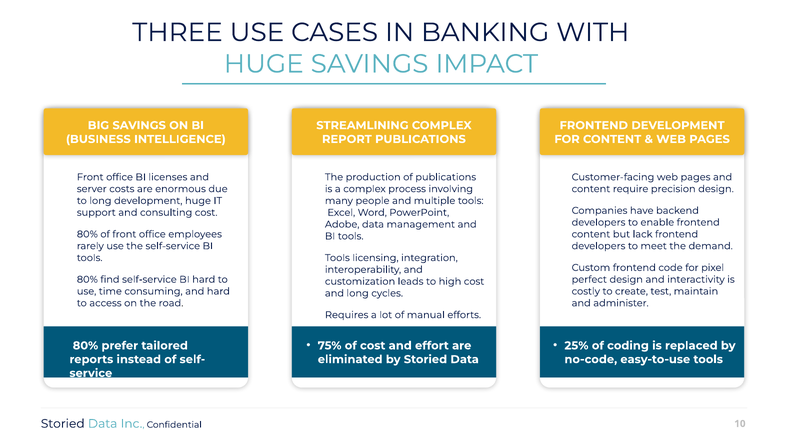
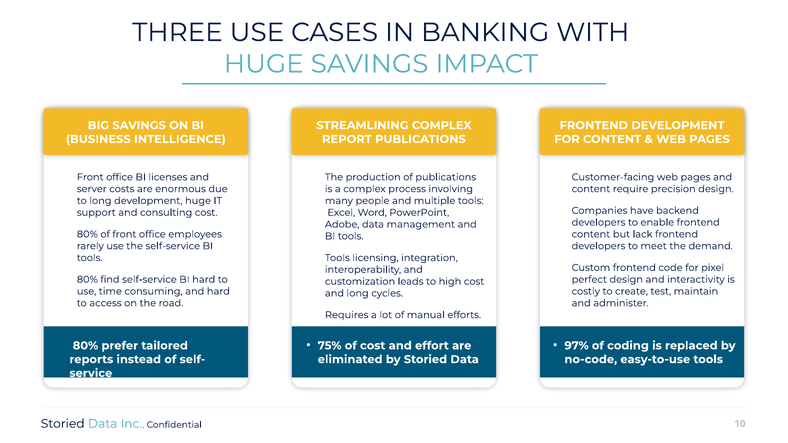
25%: 25% -> 97% (577, 346)
